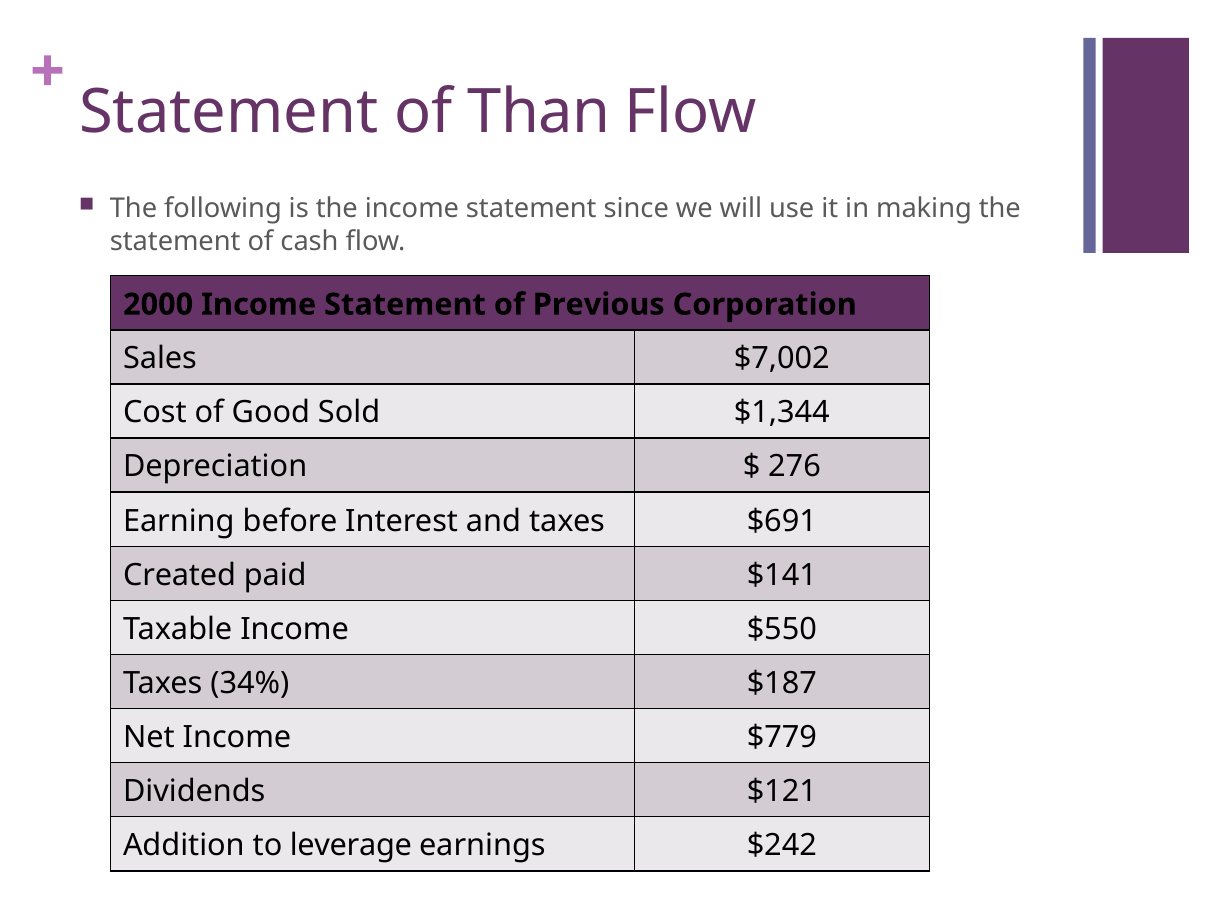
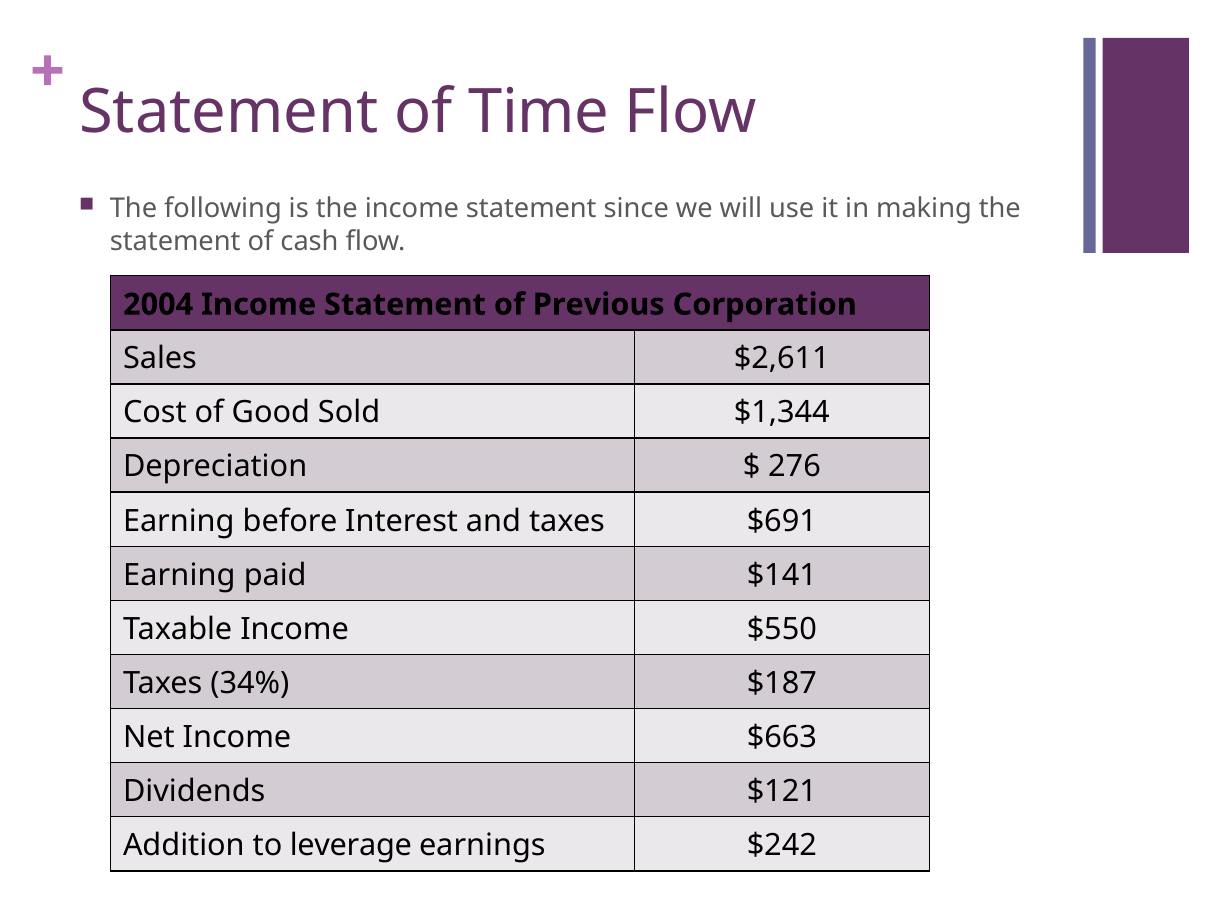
Than: Than -> Time (539, 112)
2000: 2000 -> 2004 (158, 305)
$7,002: $7,002 -> $2,611 (782, 359)
Created: Created -> Earning (179, 575)
$779: $779 -> $663 (782, 737)
